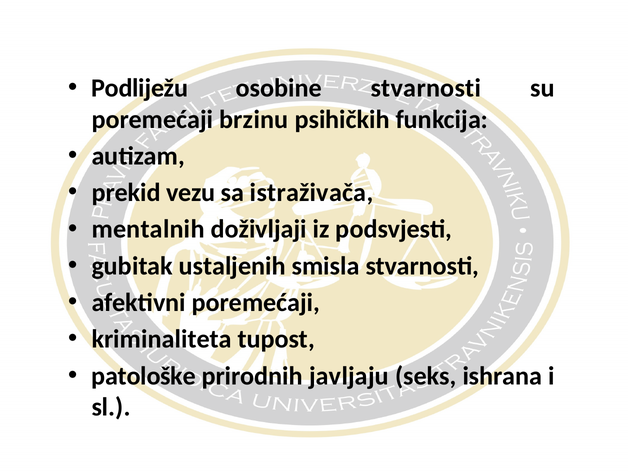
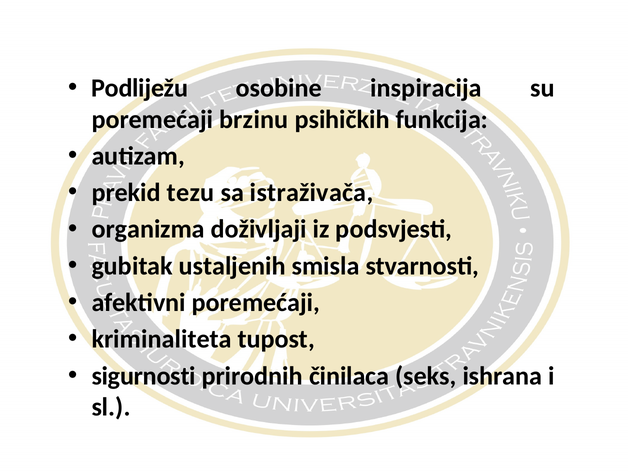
osobine stvarnosti: stvarnosti -> inspiracija (426, 88)
vezu: vezu -> tezu (191, 193)
mentalnih: mentalnih -> organizma (148, 229)
patološke: patološke -> sigurnosti (144, 376)
javljaju: javljaju -> činilaca (349, 376)
